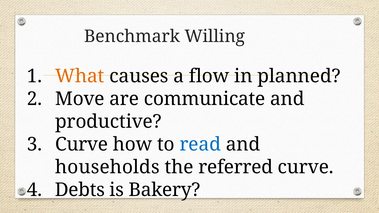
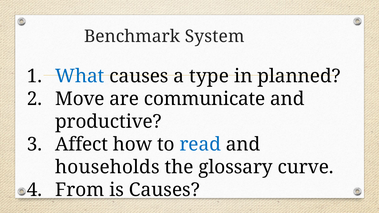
Willing: Willing -> System (215, 36)
What colour: orange -> blue (80, 76)
flow: flow -> type (209, 76)
Curve: Curve -> Affect (82, 144)
referred: referred -> glossary (236, 167)
Debts: Debts -> From (80, 190)
is Bakery: Bakery -> Causes (164, 190)
